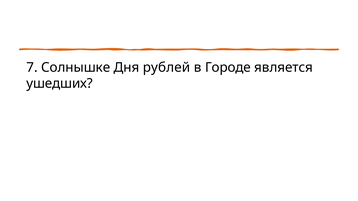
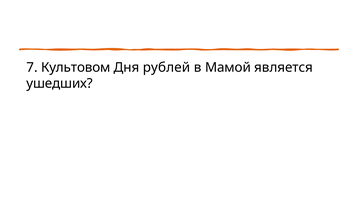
Солнышке: Солнышке -> Культовом (76, 68)
Городе: Городе -> Мамой (228, 68)
